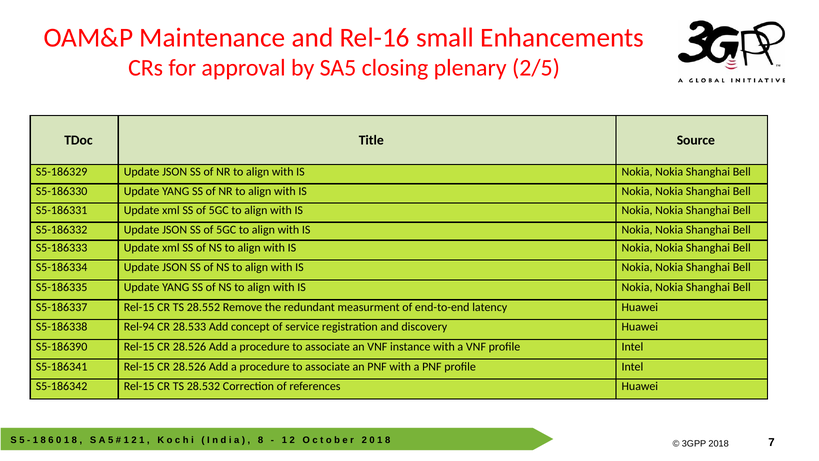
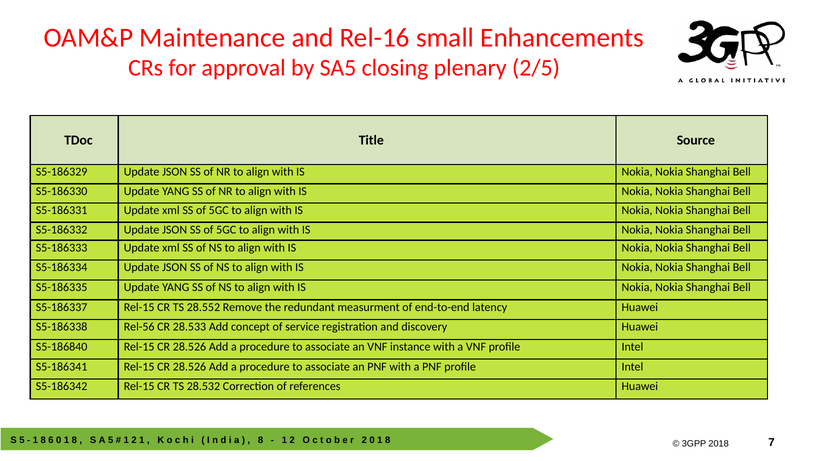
Rel-94: Rel-94 -> Rel-56 (139, 327)
S5-186390: S5-186390 -> S5-186840 (62, 347)
